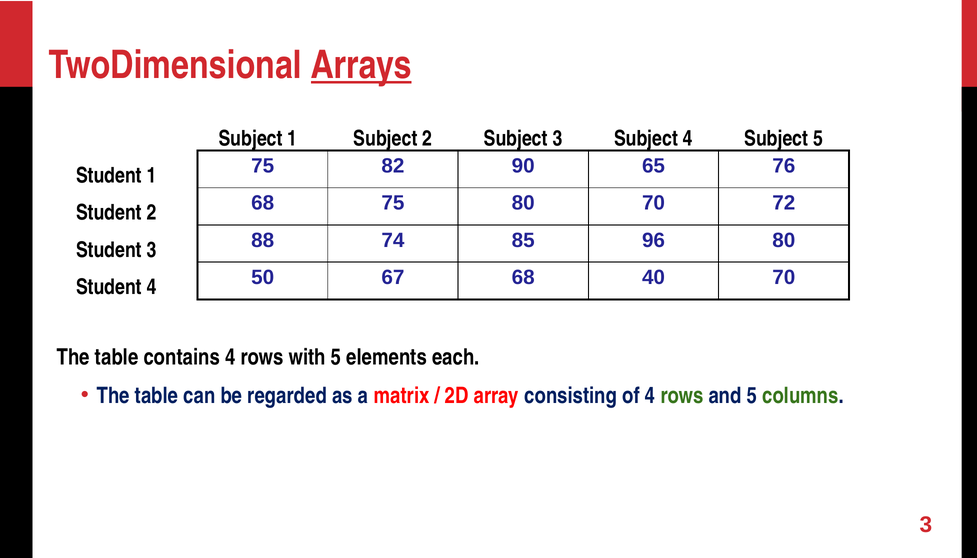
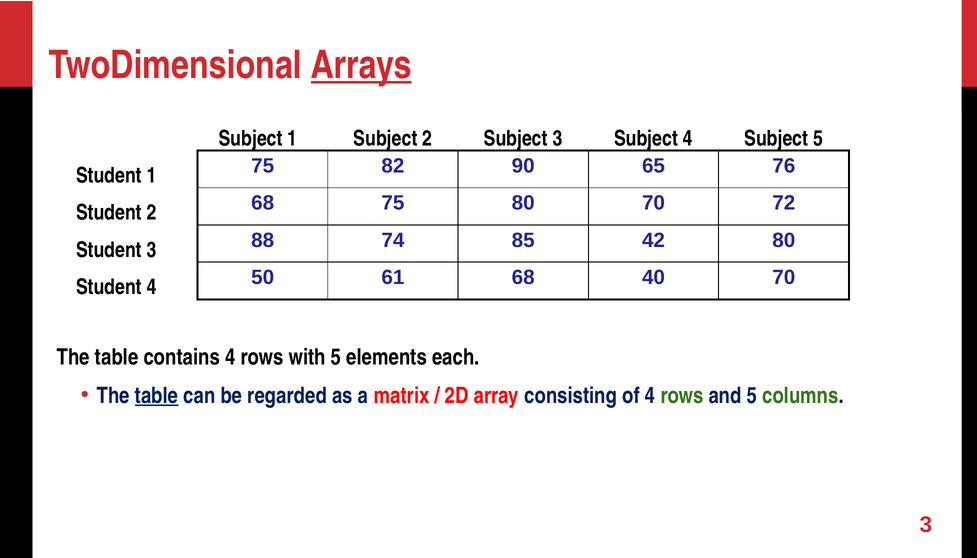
96: 96 -> 42 (654, 240)
67: 67 -> 61 (393, 278)
table underline: none -> present (157, 396)
